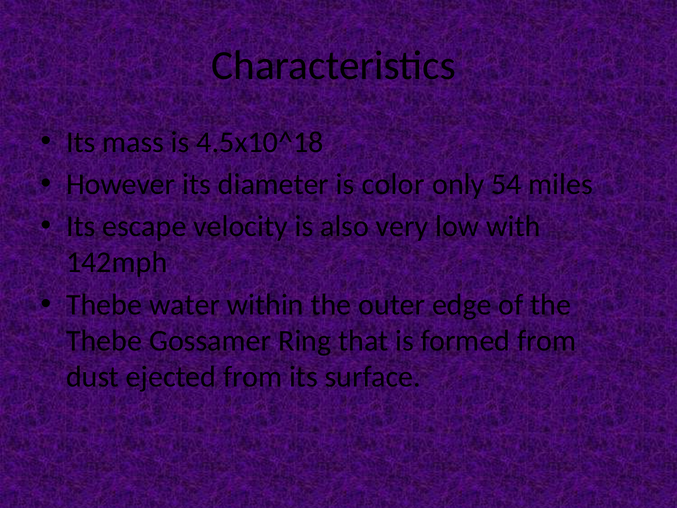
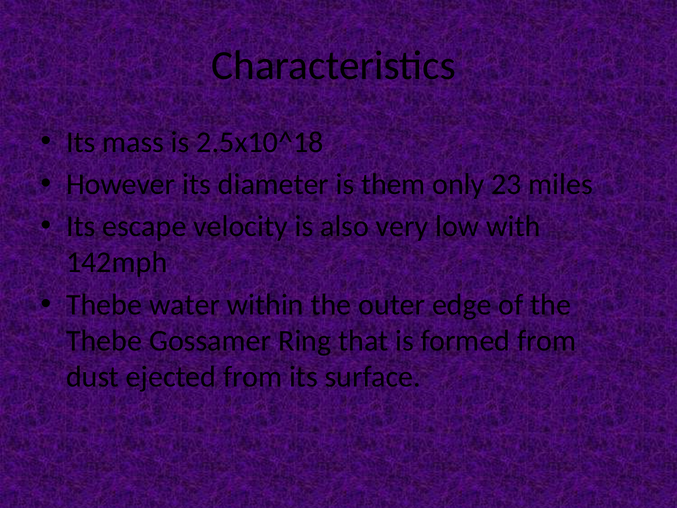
4.5x10^18: 4.5x10^18 -> 2.5x10^18 (260, 142)
color: color -> them (393, 184)
54: 54 -> 23 (506, 184)
